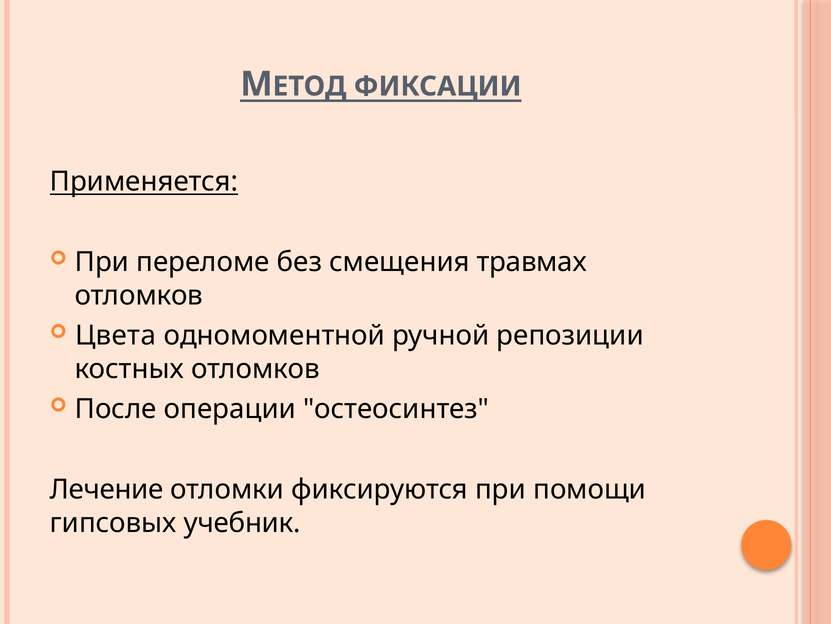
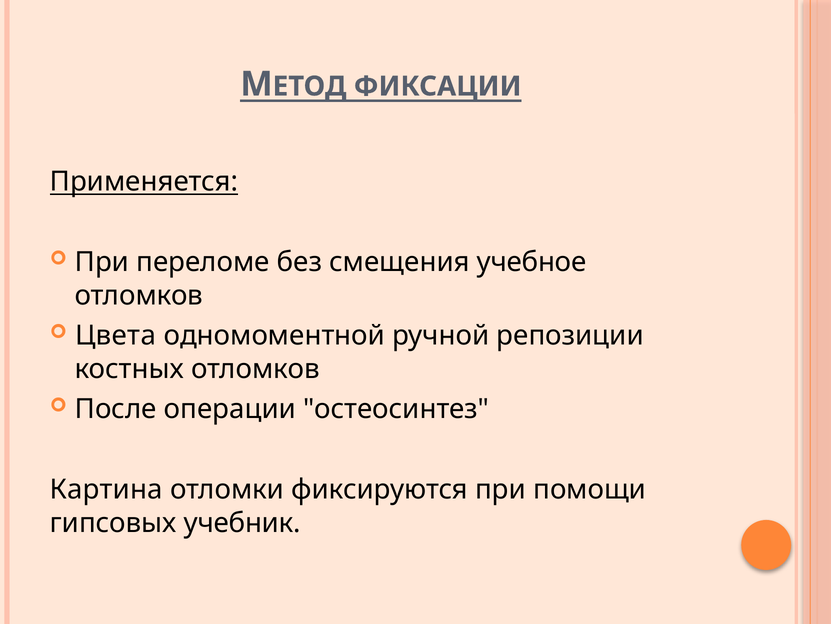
травмах: травмах -> учебное (532, 262)
Лечение: Лечение -> Картина (106, 489)
